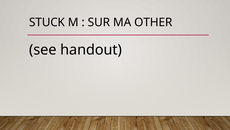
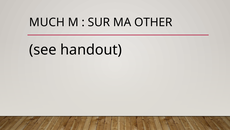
STUCK: STUCK -> MUCH (47, 22)
